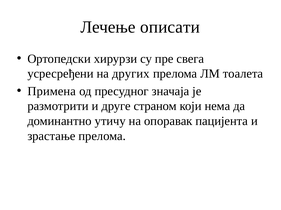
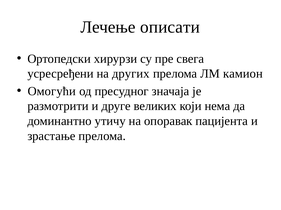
тоалета: тоалета -> камион (243, 74)
Примена: Примена -> Омогући (52, 91)
страном: страном -> великих (155, 106)
